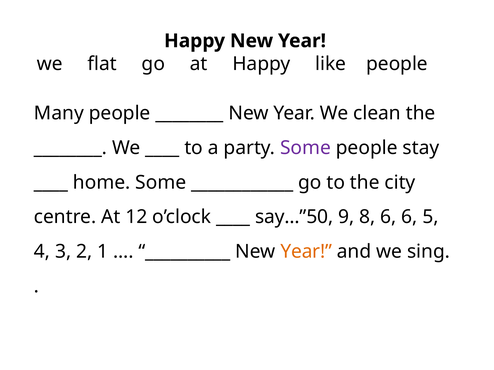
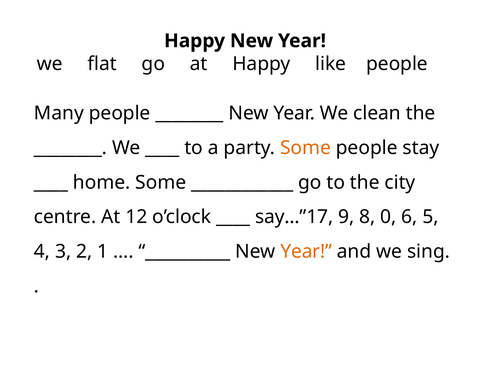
Some colour: purple -> orange (305, 148)
say…”50: say…”50 -> say…”17 (294, 217)
8 6: 6 -> 0 (388, 217)
